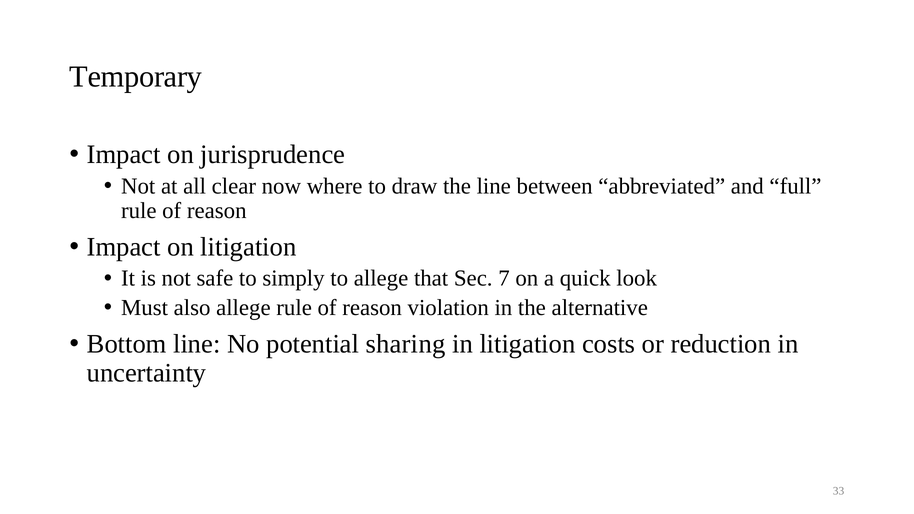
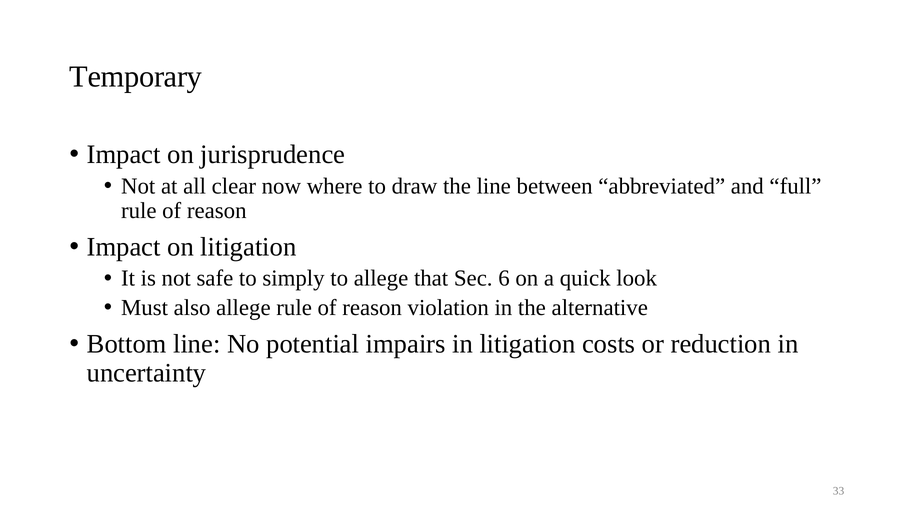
7: 7 -> 6 (504, 278)
sharing: sharing -> impairs (406, 344)
